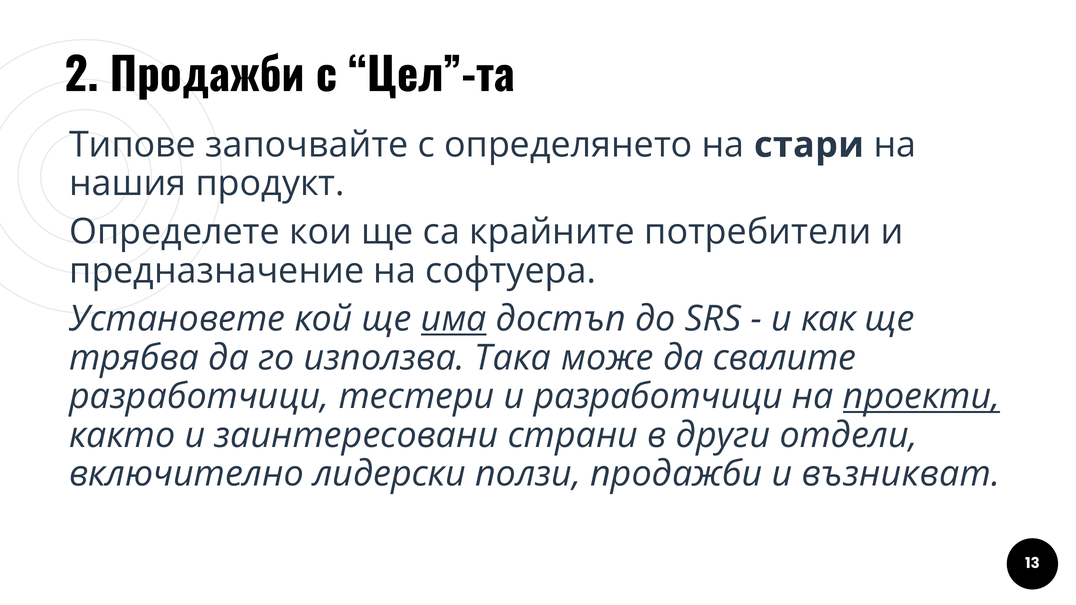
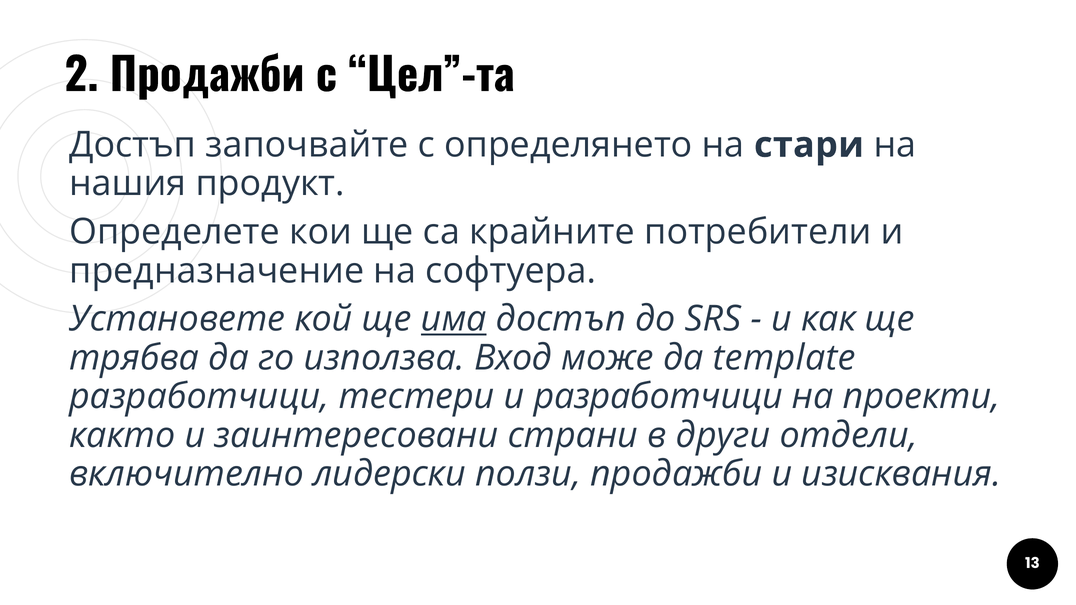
Типове: Типове -> Достъп (133, 145)
Така: Така -> Вход (513, 358)
свалите: свалите -> template (784, 358)
проекти underline: present -> none (922, 397)
възникват: възникват -> изисквания (901, 474)
